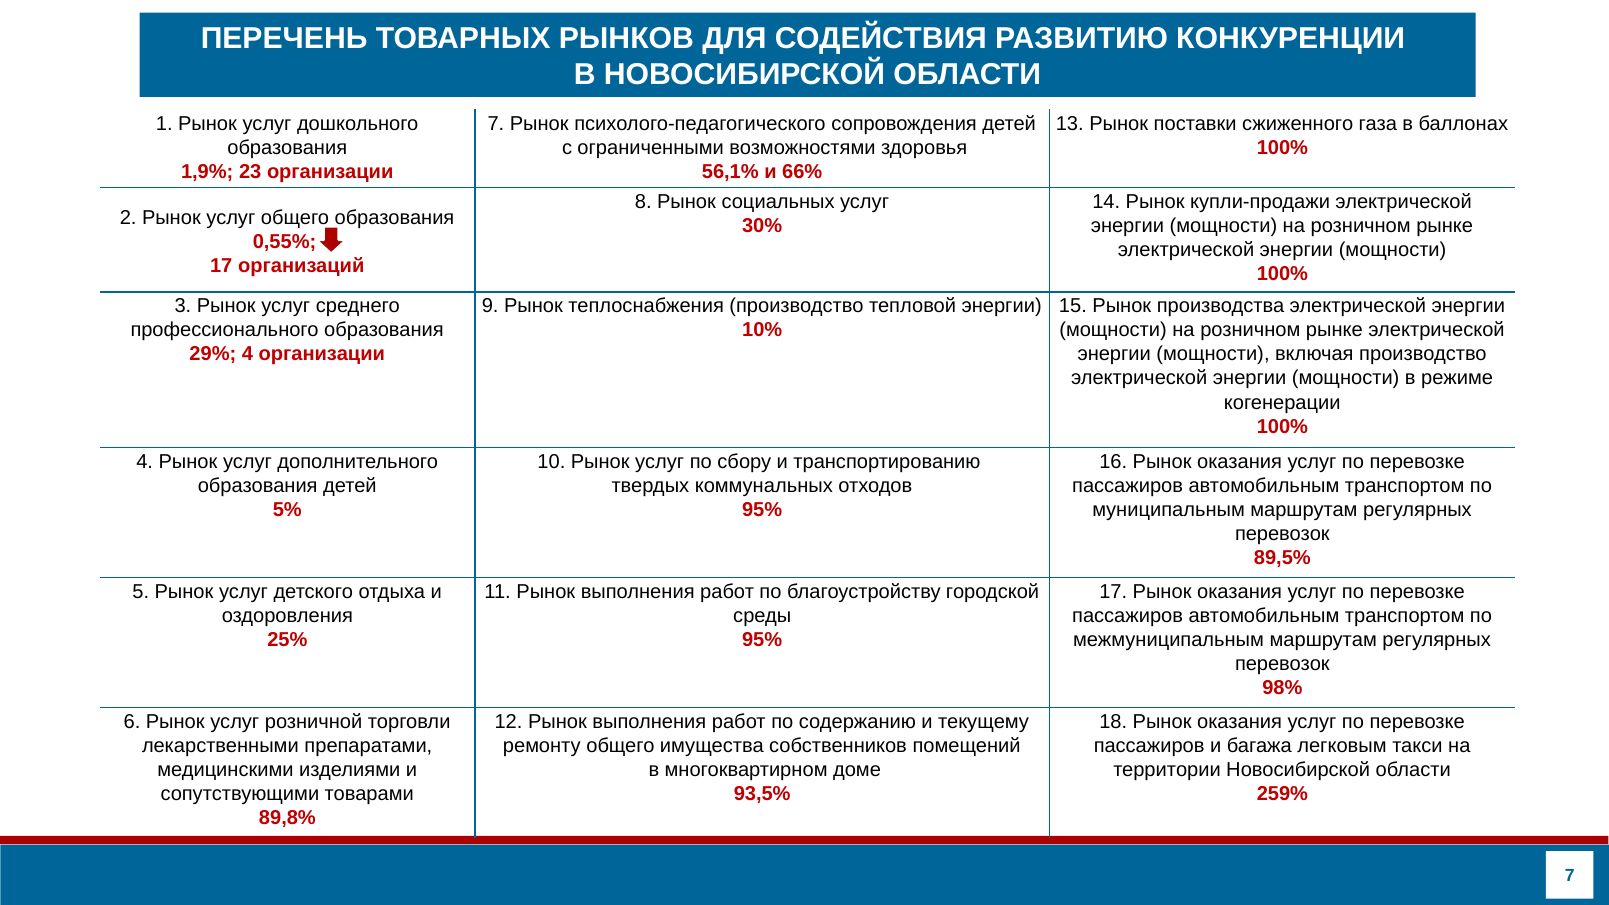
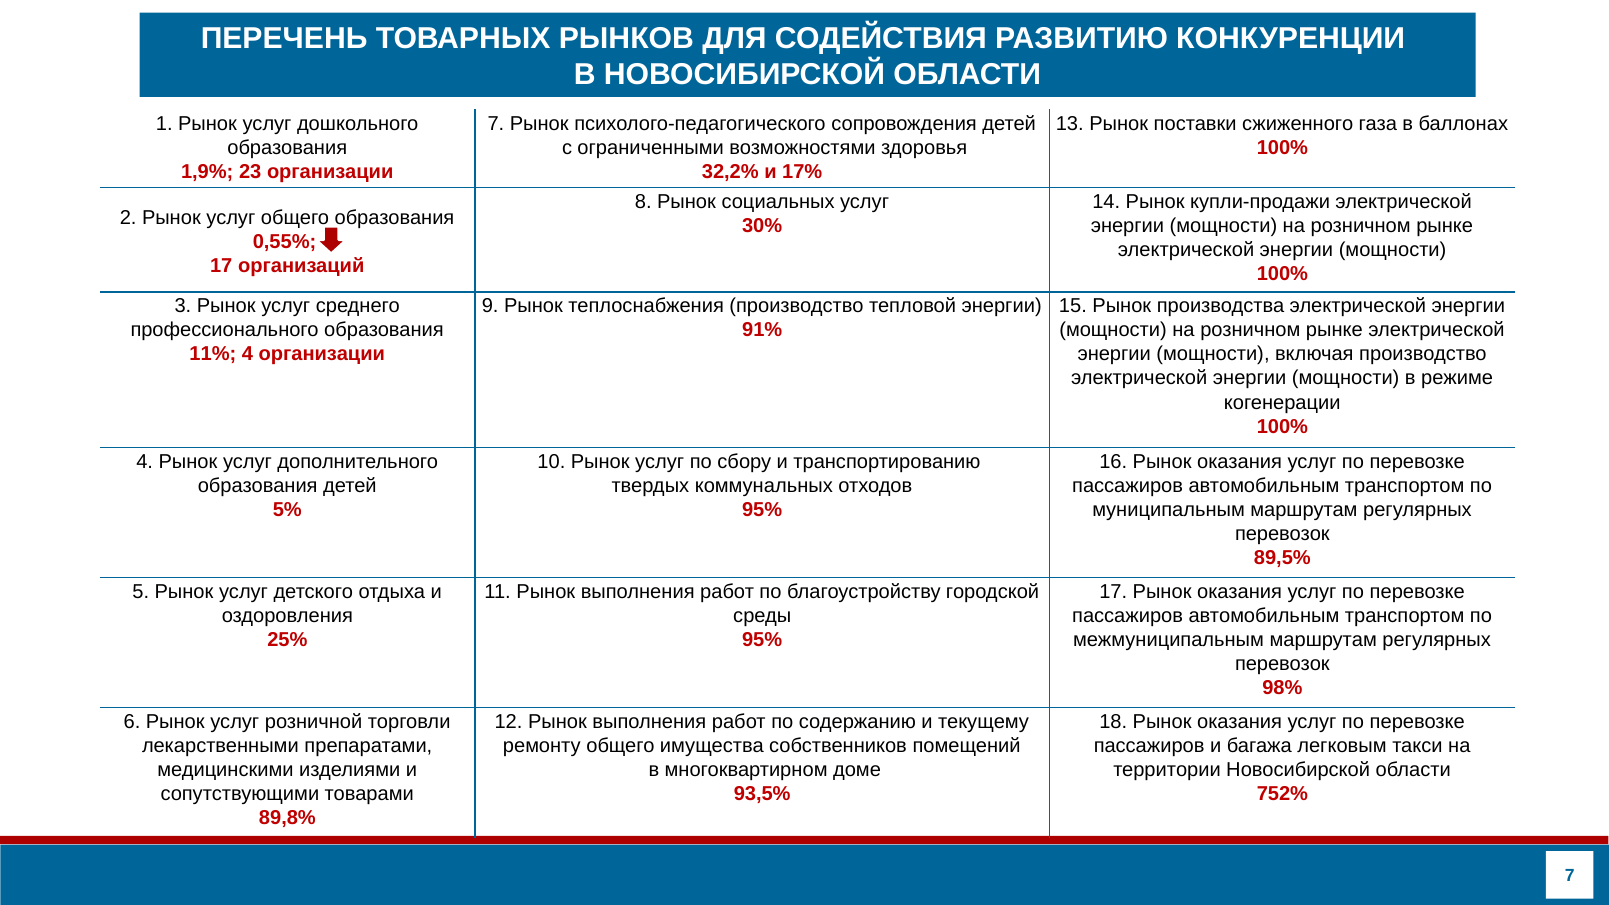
56,1%: 56,1% -> 32,2% (730, 172)
66%: 66% -> 17% (802, 172)
10%: 10% -> 91% (762, 330)
29%: 29% -> 11% (213, 354)
259%: 259% -> 752% (1282, 794)
